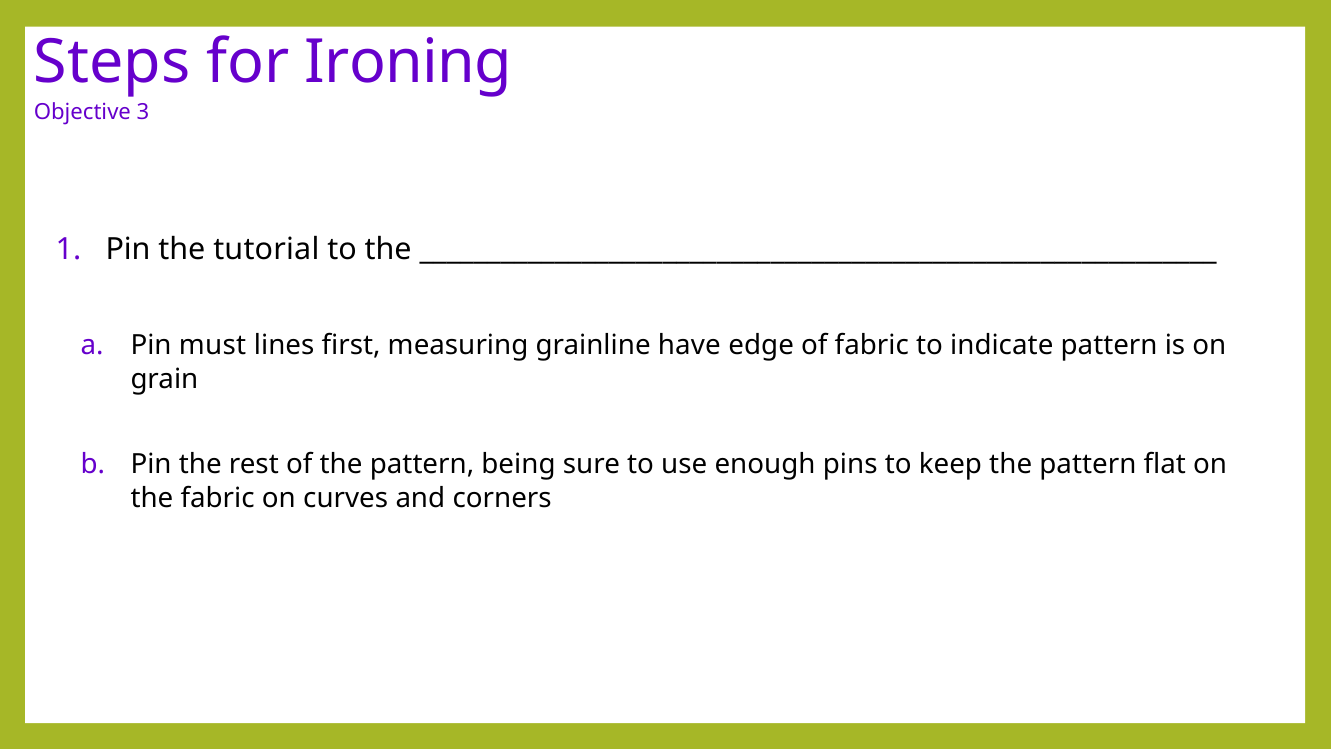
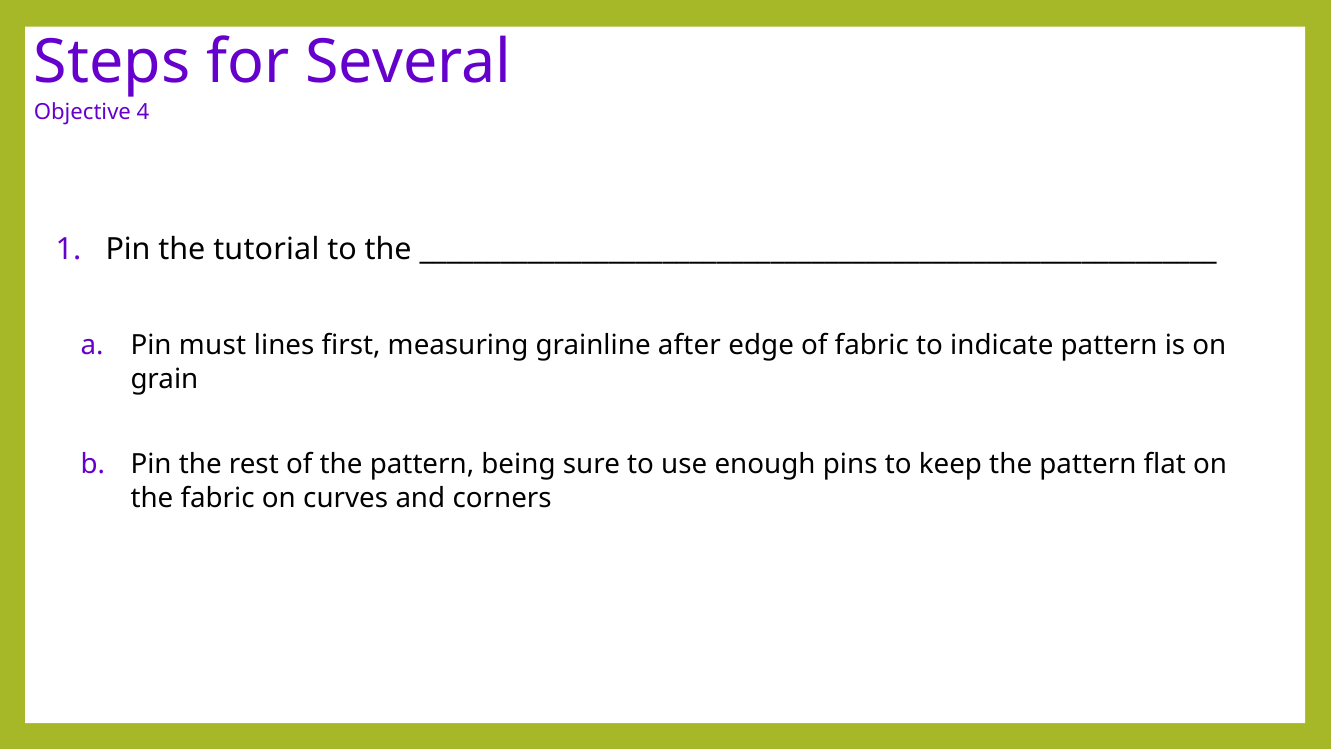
Ironing: Ironing -> Several (408, 63)
3: 3 -> 4 (143, 112)
have: have -> after (689, 345)
